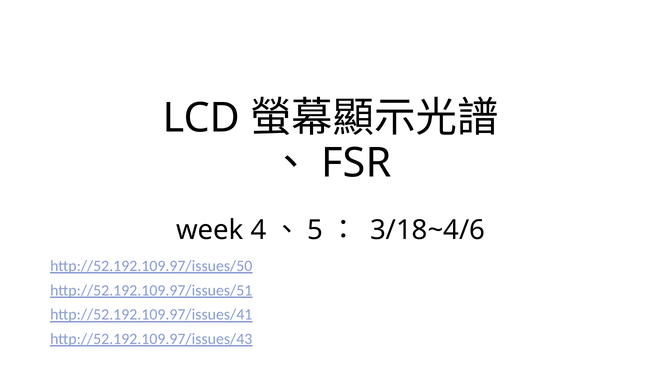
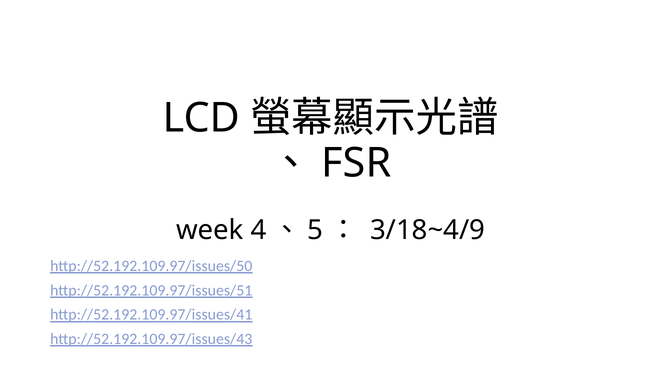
3/18~4/6: 3/18~4/6 -> 3/18~4/9 (428, 230)
